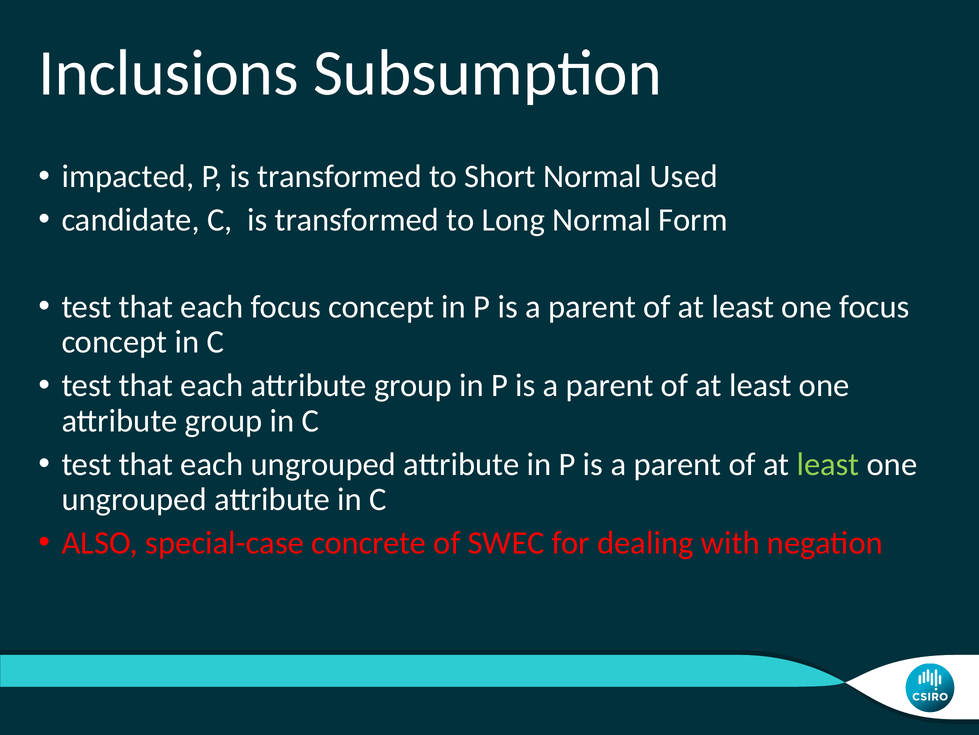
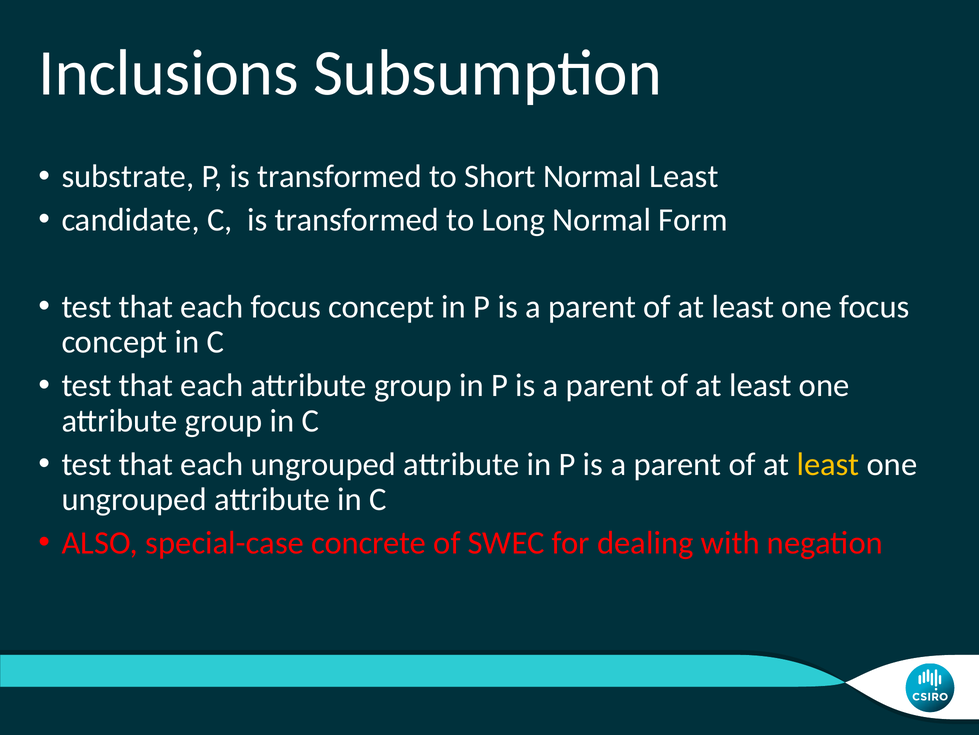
impacted: impacted -> substrate (128, 176)
Normal Used: Used -> Least (684, 176)
least colour: light green -> yellow (828, 464)
